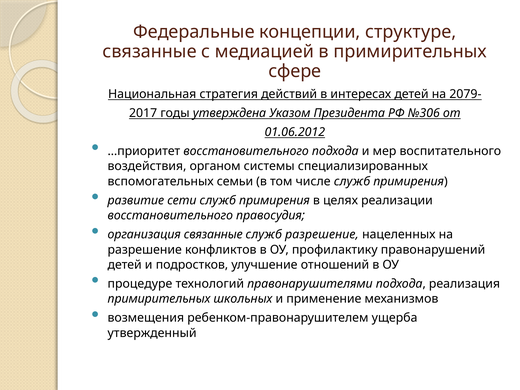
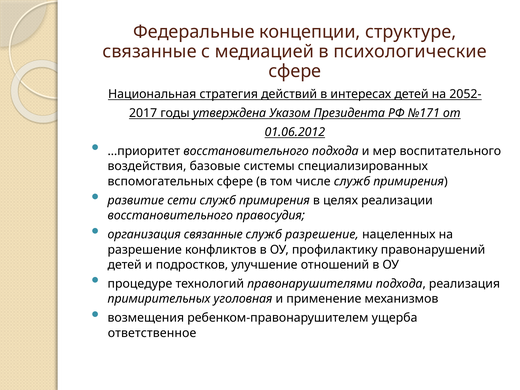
в примирительных: примирительных -> психологические (410, 52)
2079-: 2079- -> 2052- (465, 94)
№306: №306 -> №171 (424, 113)
органом: органом -> базовые (215, 166)
вспомогательных семьи: семьи -> сфере (235, 181)
школьных: школьных -> уголовная (243, 299)
утвержденный: утвержденный -> ответственное (152, 333)
